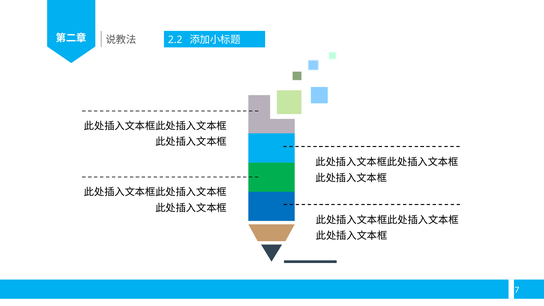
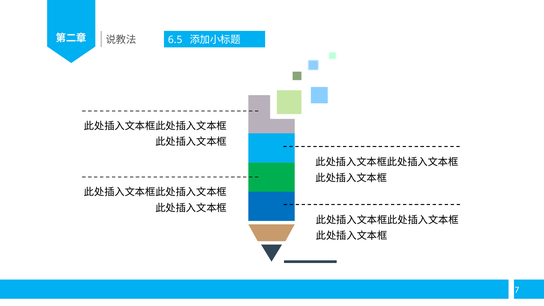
2.2: 2.2 -> 6.5 (175, 40)
